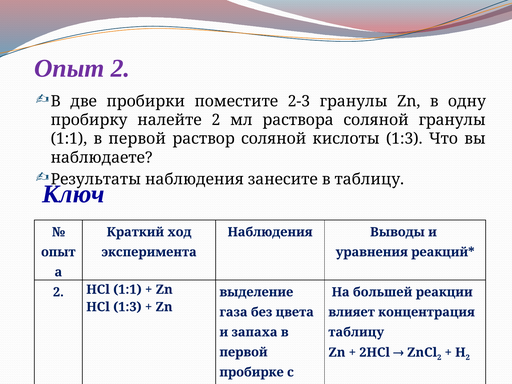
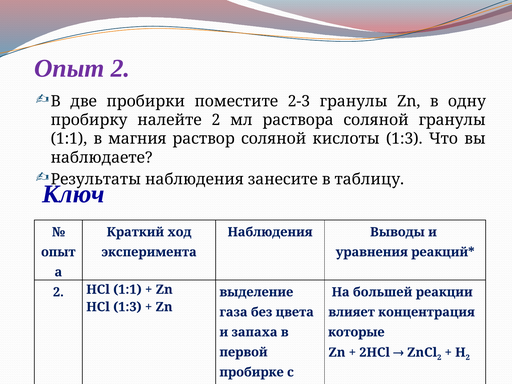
1:1 в первой: первой -> магния (137, 139)
таблицу: таблицу -> которые (356, 332)
